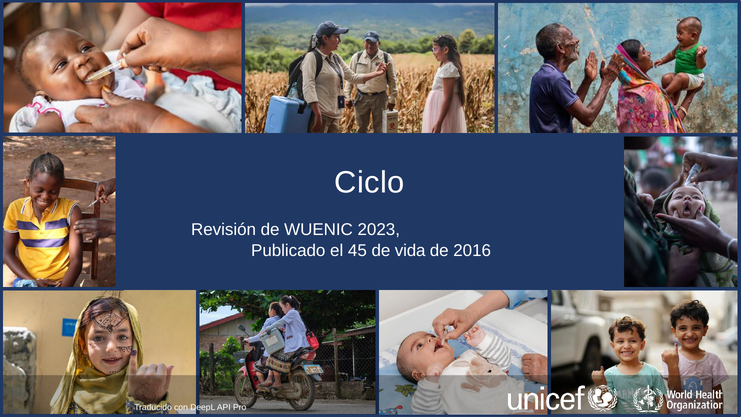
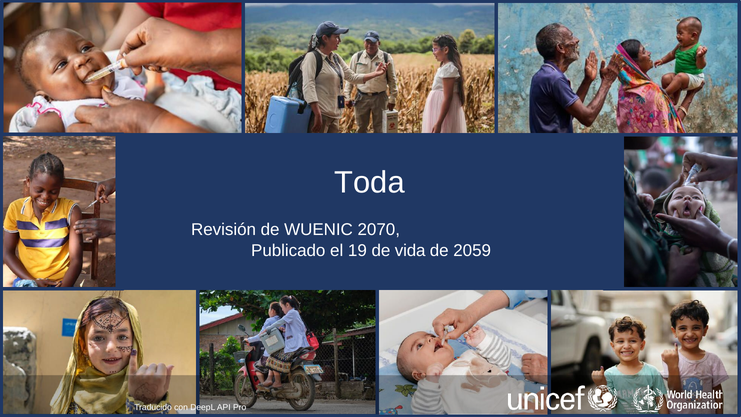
Ciclo: Ciclo -> Toda (370, 182)
2023: 2023 -> 2070 (379, 230)
45: 45 -> 19 (357, 250)
2016: 2016 -> 2059 (472, 250)
